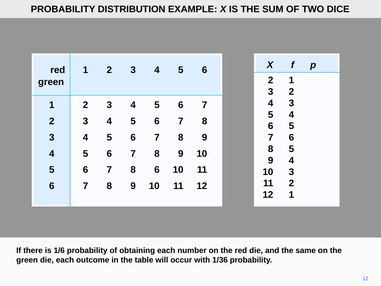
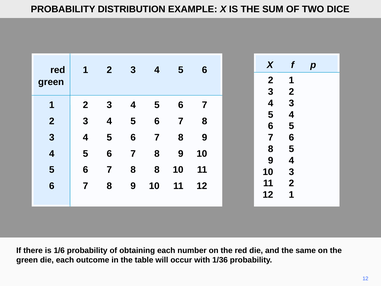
8 6: 6 -> 8 (157, 170)
